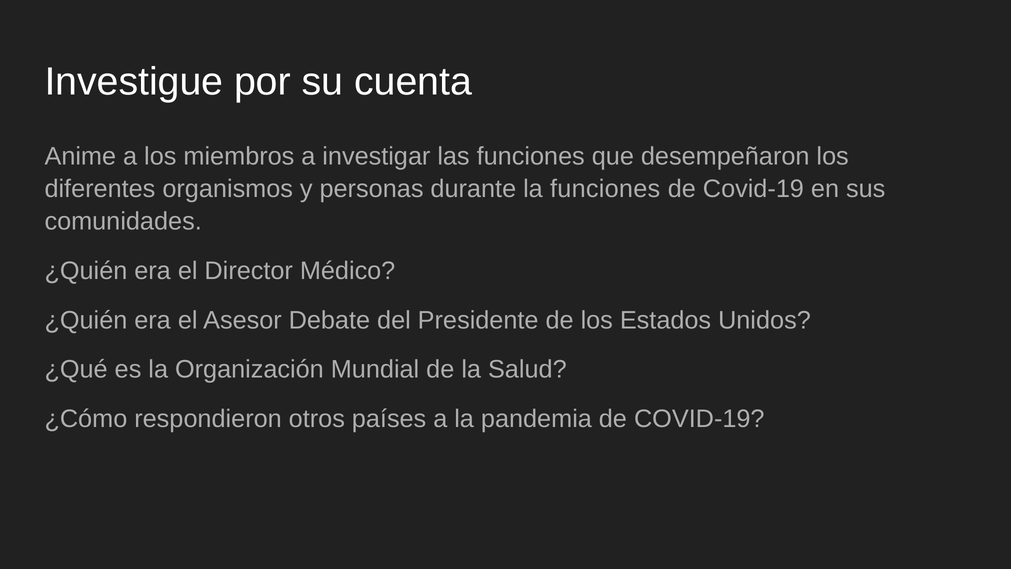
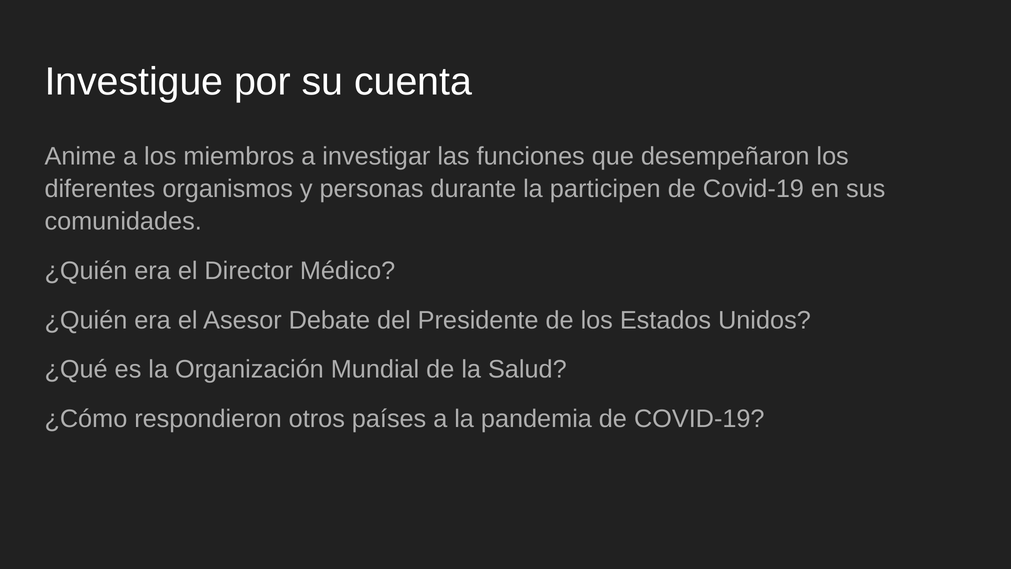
la funciones: funciones -> participen (605, 189)
